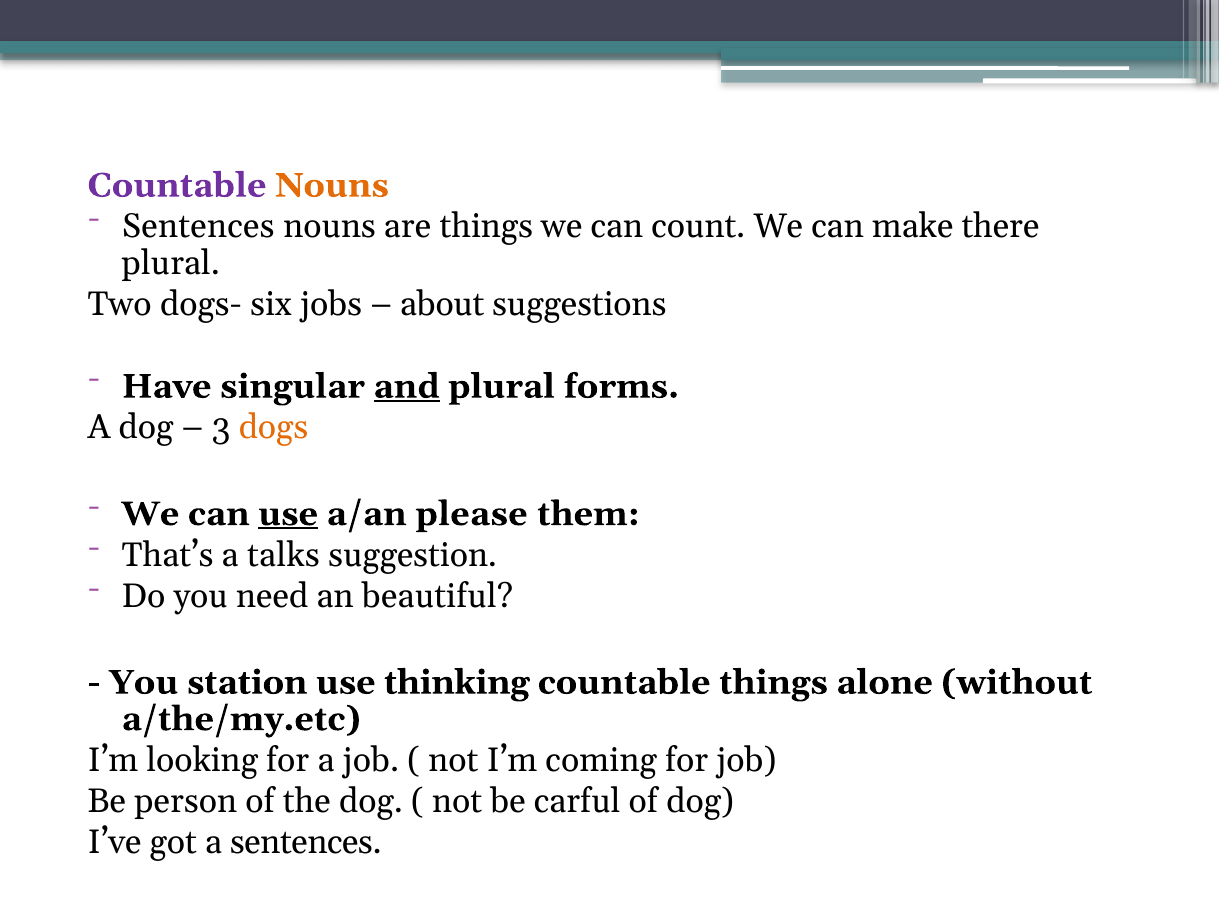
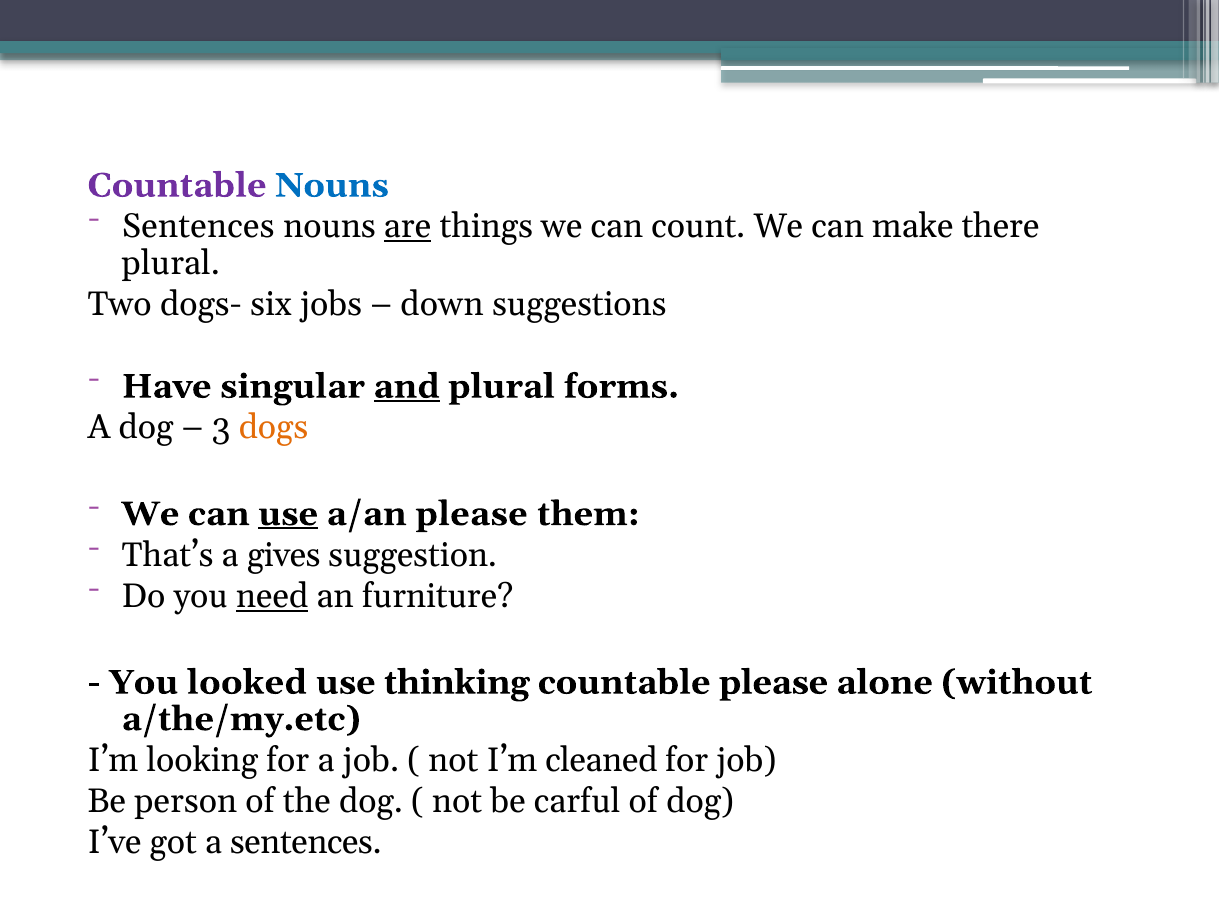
Nouns colour: orange -> blue (332, 185)
are underline: none -> present (408, 227)
about: about -> down (442, 304)
talks: talks -> gives (284, 555)
need underline: none -> present (272, 596)
beautiful: beautiful -> furniture (438, 596)
station: station -> looked (247, 683)
countable things: things -> please (774, 683)
coming: coming -> cleaned (601, 760)
